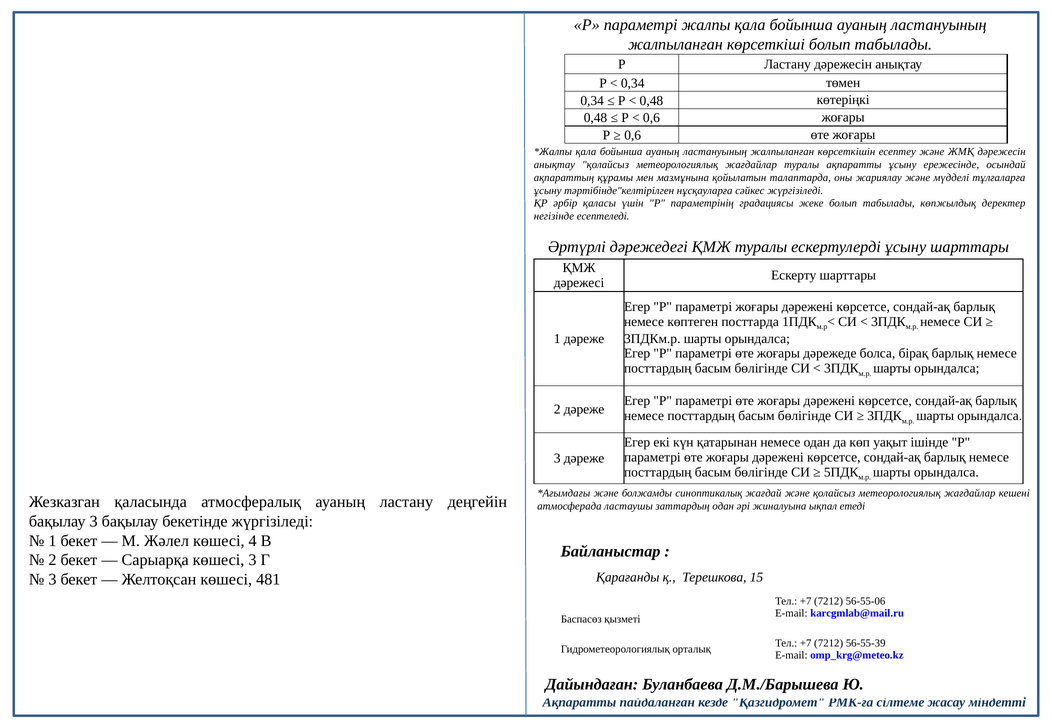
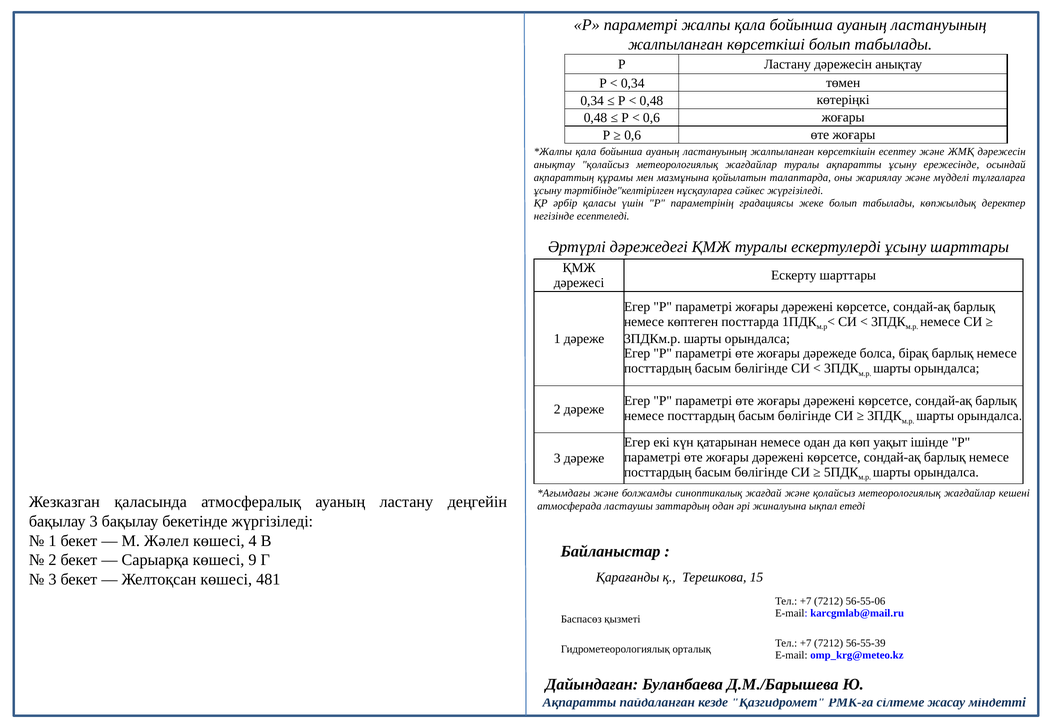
көшесі 3: 3 -> 9 (252, 560)
